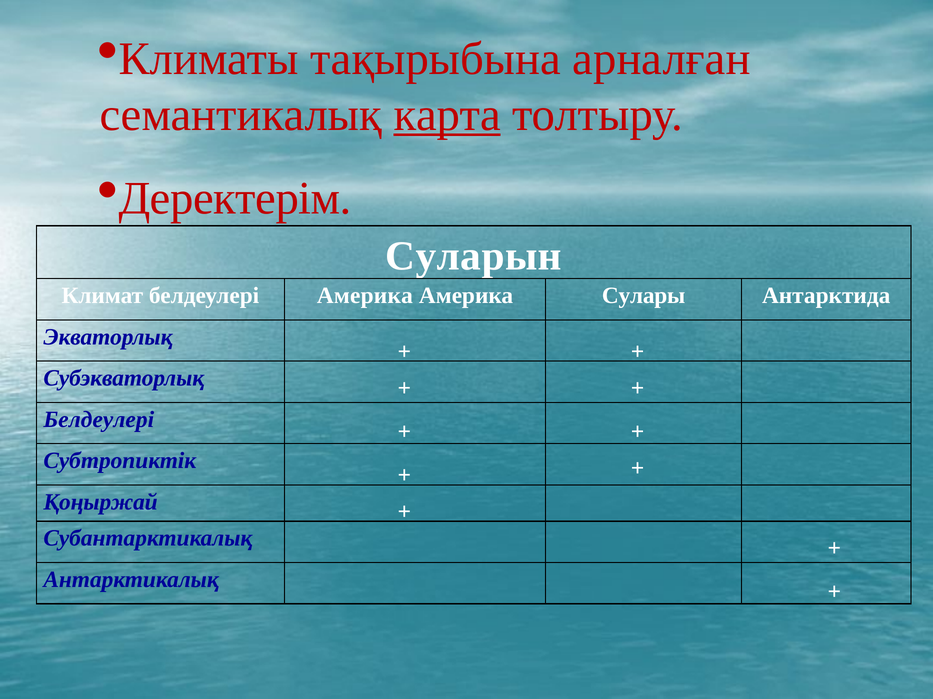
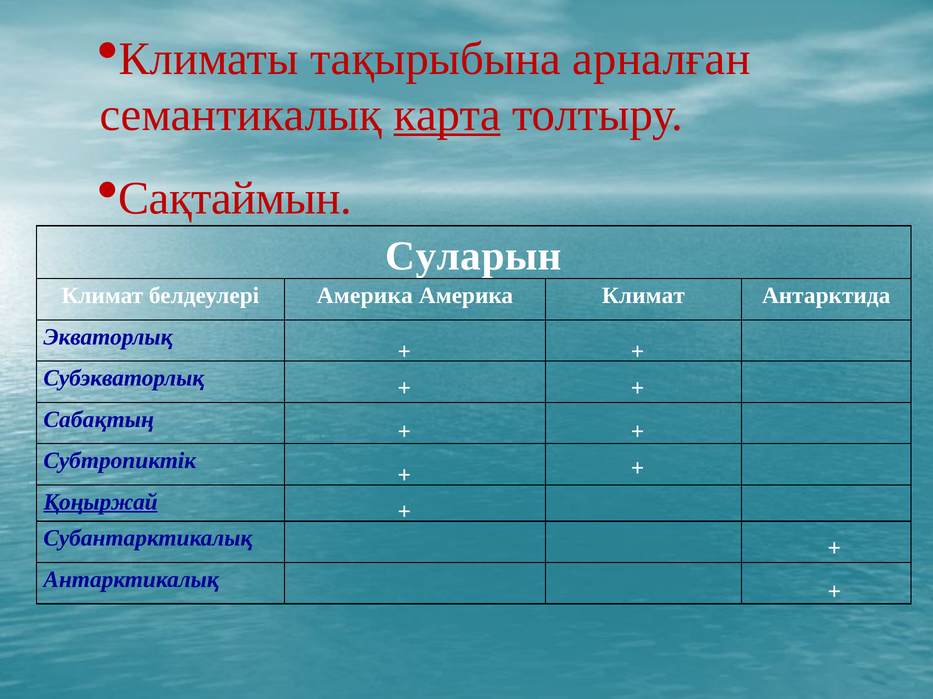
Деректерім: Деректерім -> Сақтаймын (235, 199)
Америка Сулары: Сулары -> Климат (643, 296)
Белдеулері: Белдеулері -> Сабақтың (99, 420)
Қоңыржай underline: none -> present (101, 502)
